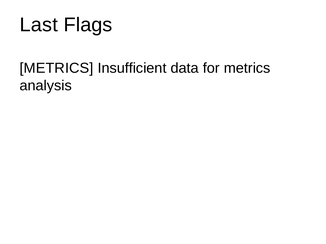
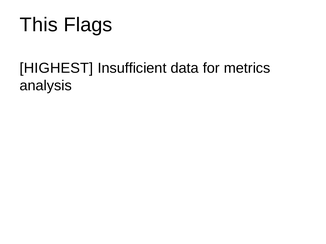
Last: Last -> This (39, 25)
METRICS: METRICS -> HIGHEST (56, 68)
